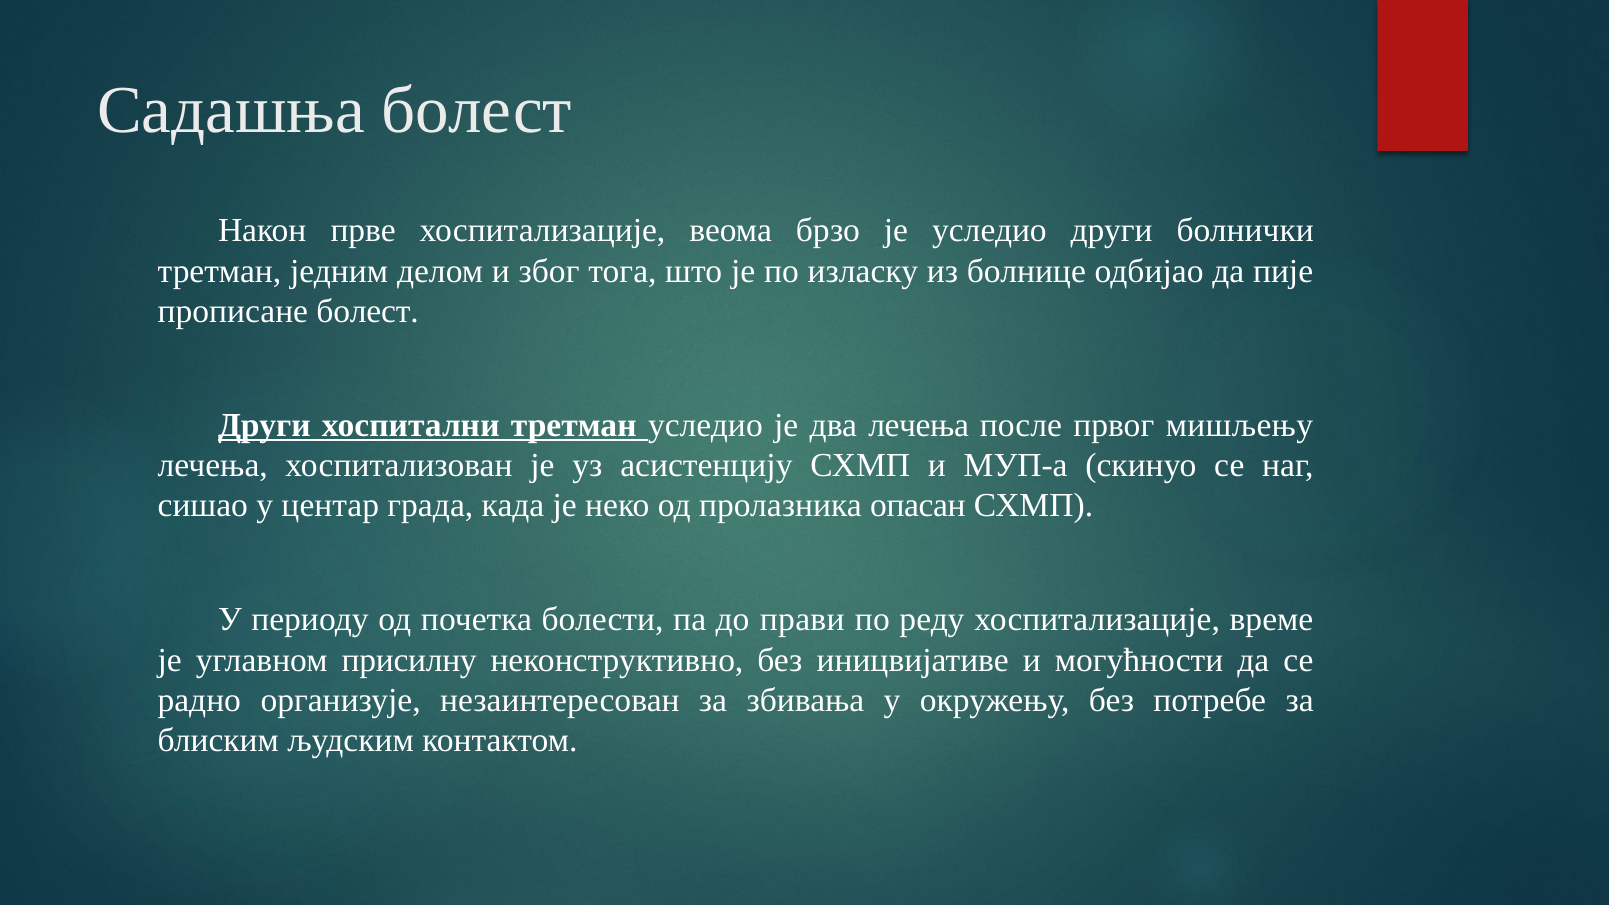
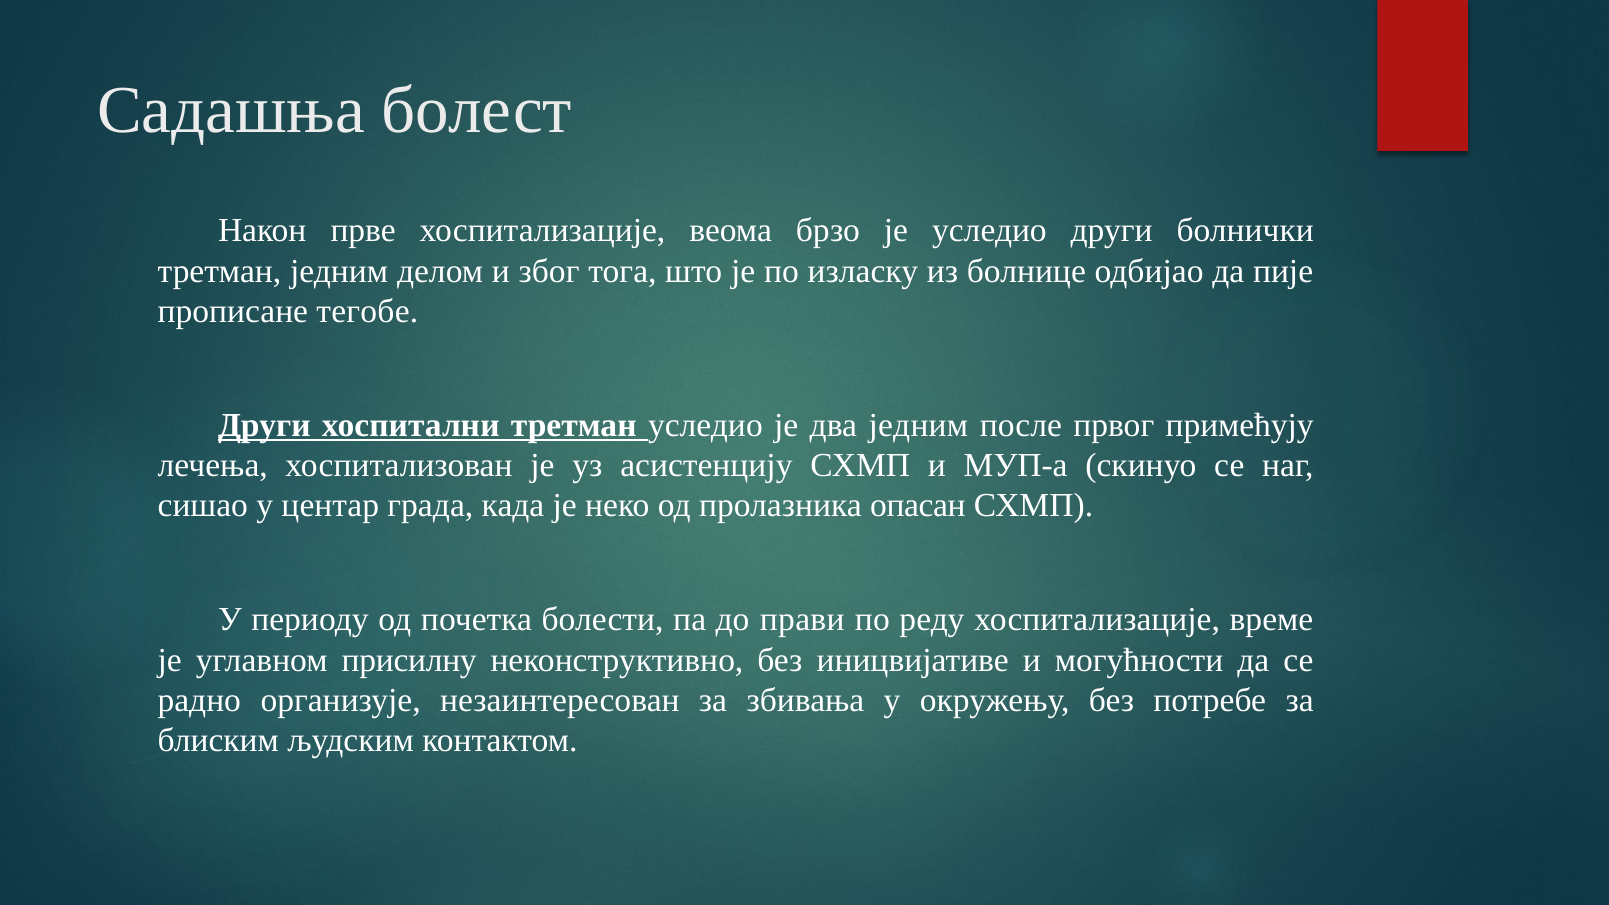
прописане болест: болест -> тегобе (367, 311)
два лечења: лечења -> једним (918, 425)
мишљењу: мишљењу -> примећују (1240, 425)
